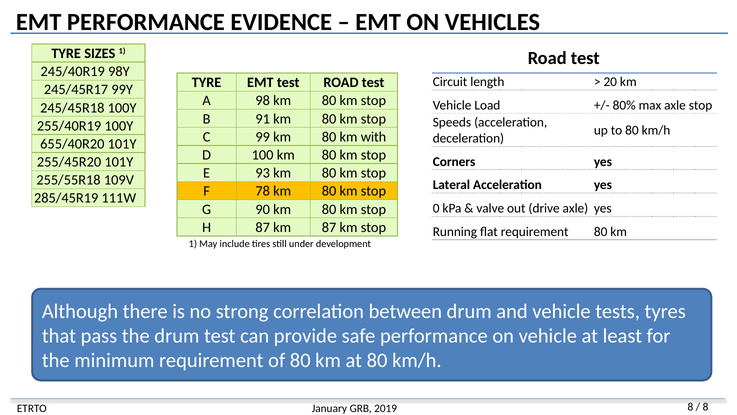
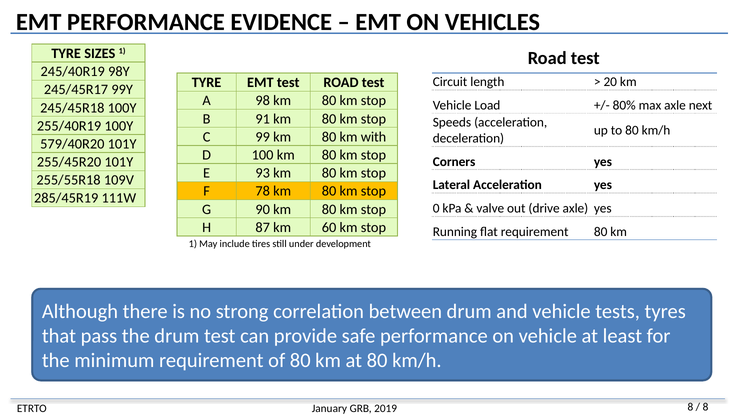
axle stop: stop -> next (701, 105)
655/40R20: 655/40R20 -> 579/40R20 (72, 144)
km 87: 87 -> 60 (329, 227)
